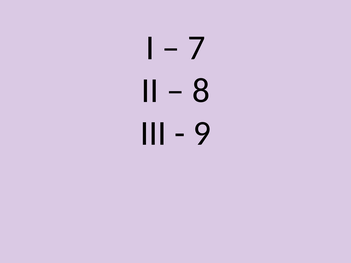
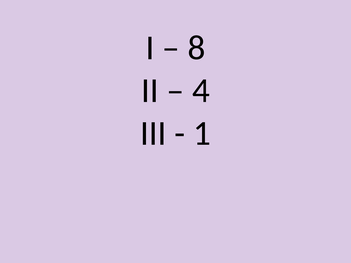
7: 7 -> 8 (197, 48)
8: 8 -> 4 (201, 91)
9: 9 -> 1 (202, 134)
